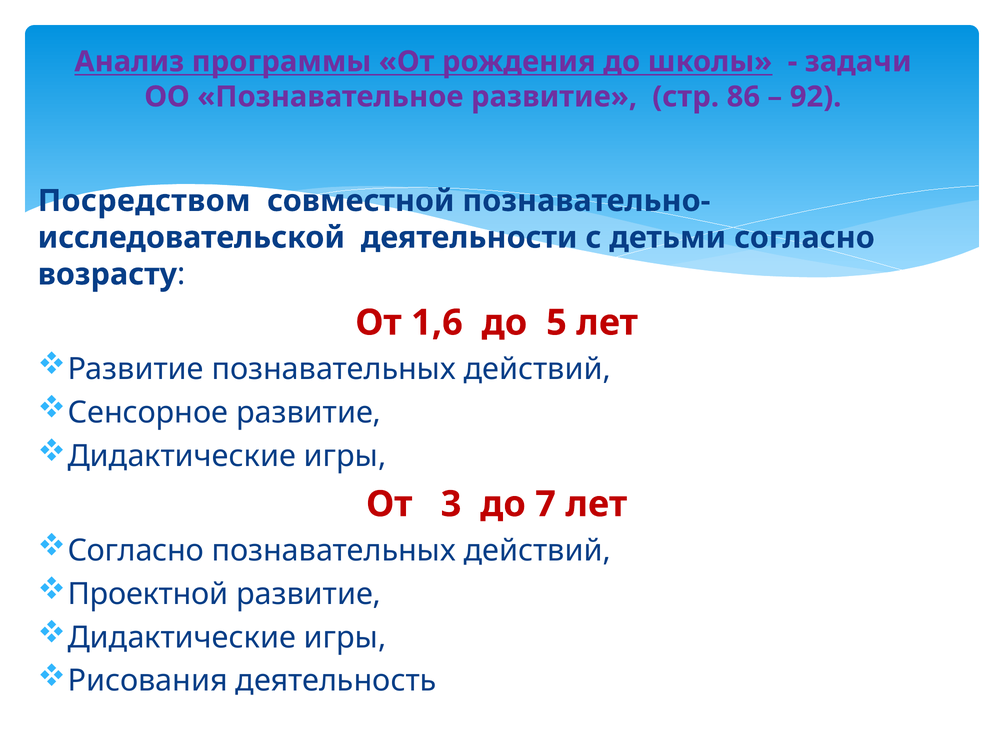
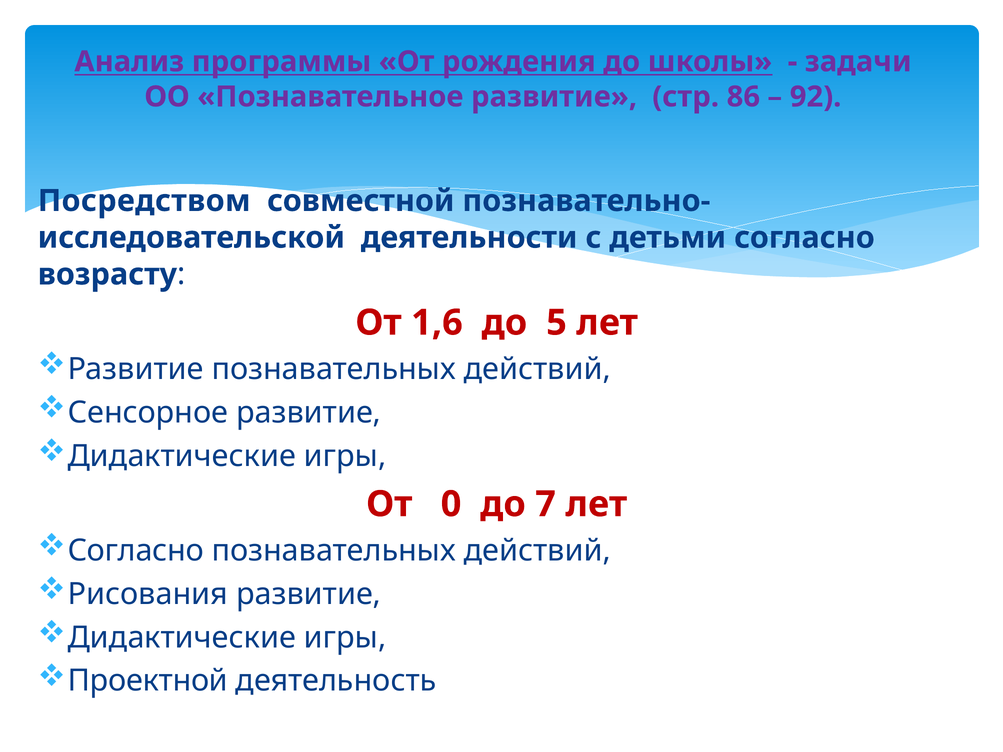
3: 3 -> 0 (451, 504)
Проектной: Проектной -> Рисования (148, 594)
Рисования: Рисования -> Проектной (148, 681)
